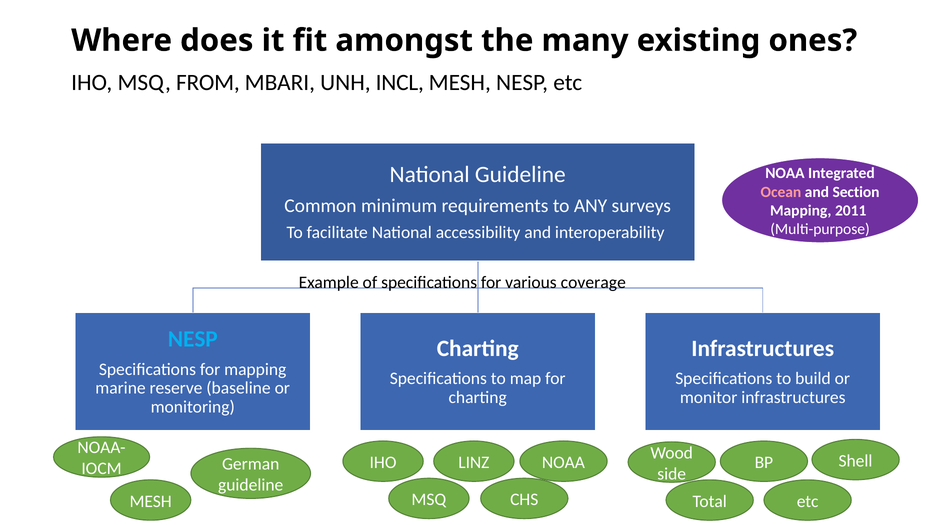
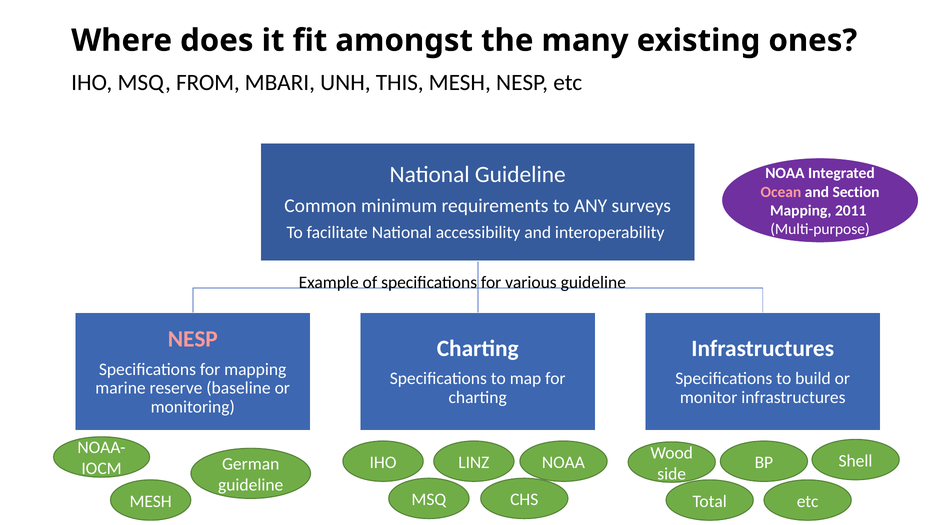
INCL: INCL -> THIS (400, 83)
various coverage: coverage -> guideline (593, 282)
NESP colour: light blue -> pink (193, 339)
